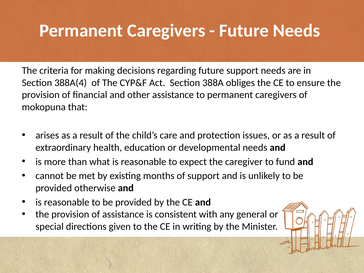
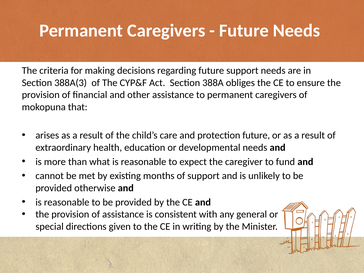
388A(4: 388A(4 -> 388A(3 (71, 83)
protection issues: issues -> future (256, 135)
